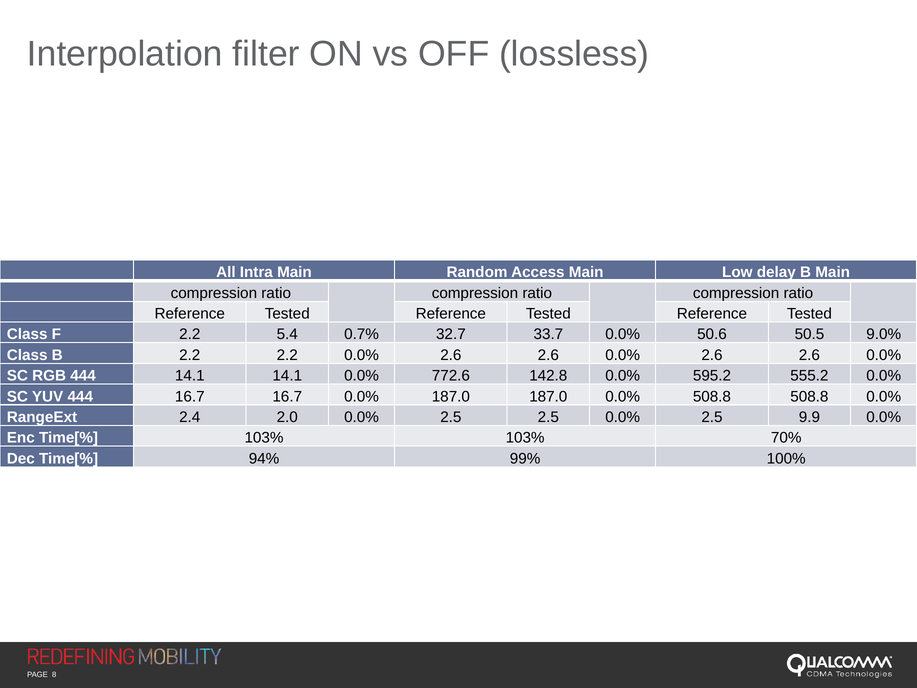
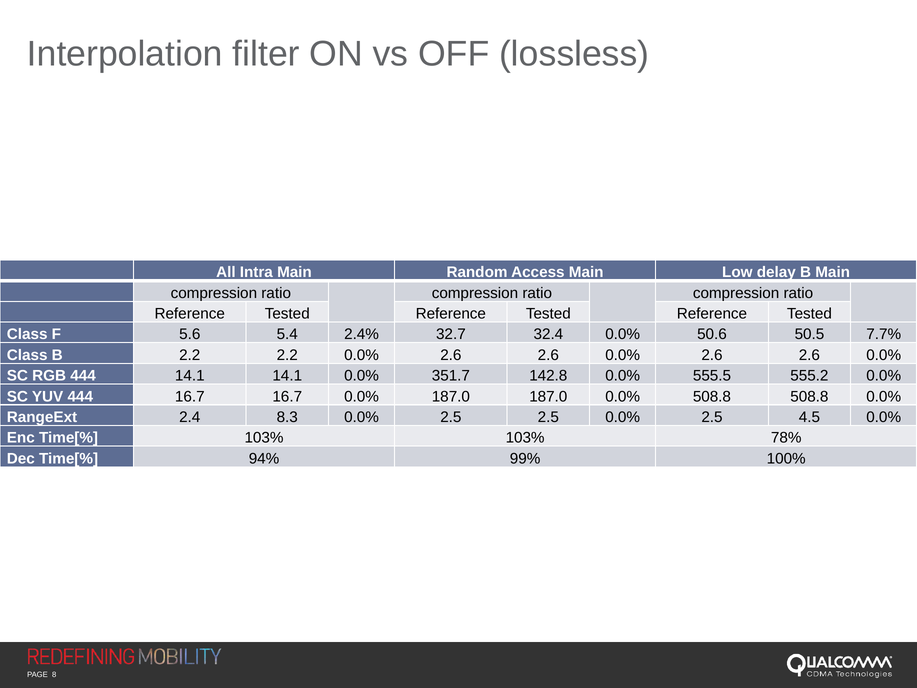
F 2.2: 2.2 -> 5.6 (190, 334)
0.7%: 0.7% -> 2.4% (362, 334)
33.7: 33.7 -> 32.4 (548, 334)
9.0%: 9.0% -> 7.7% (884, 334)
772.6: 772.6 -> 351.7 (451, 376)
595.2: 595.2 -> 555.5 (712, 376)
2.0: 2.0 -> 8.3 (287, 417)
9.9: 9.9 -> 4.5 (809, 417)
70%: 70% -> 78% (786, 438)
